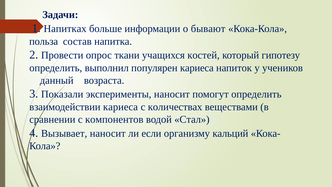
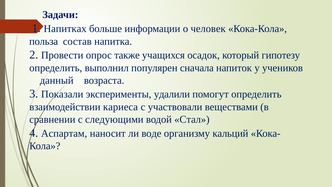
бывают: бывают -> человек (208, 29)
ткани: ткани -> также (127, 55)
костей: костей -> осадок (204, 55)
популярен кариеса: кариеса -> сначала (197, 68)
эксперименты наносит: наносит -> удалили (172, 94)
количествах: количествах -> участвовали (175, 107)
компонентов: компонентов -> следующими (114, 119)
Вызывает: Вызывает -> Аспартам (64, 133)
если: если -> воде (151, 133)
